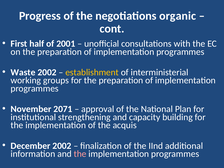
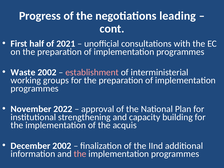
organic: organic -> leading (178, 16)
2001: 2001 -> 2021 (66, 44)
establishment colour: yellow -> pink (92, 72)
2071: 2071 -> 2022 (63, 109)
